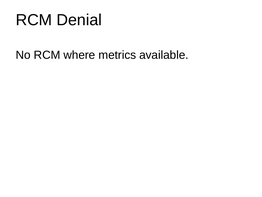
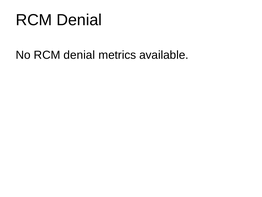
No RCM where: where -> denial (79, 55)
